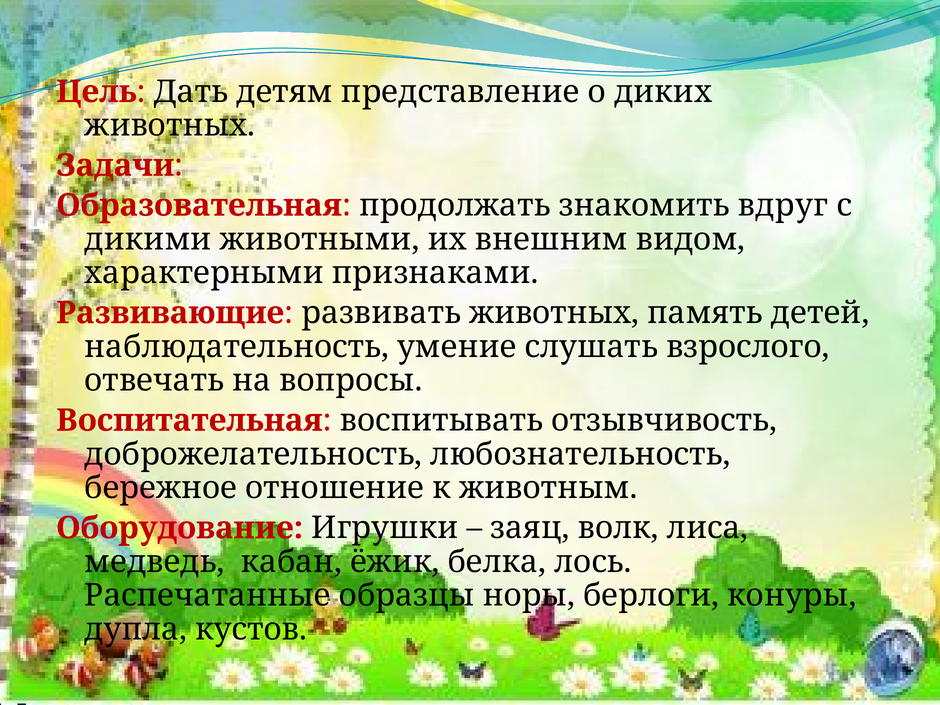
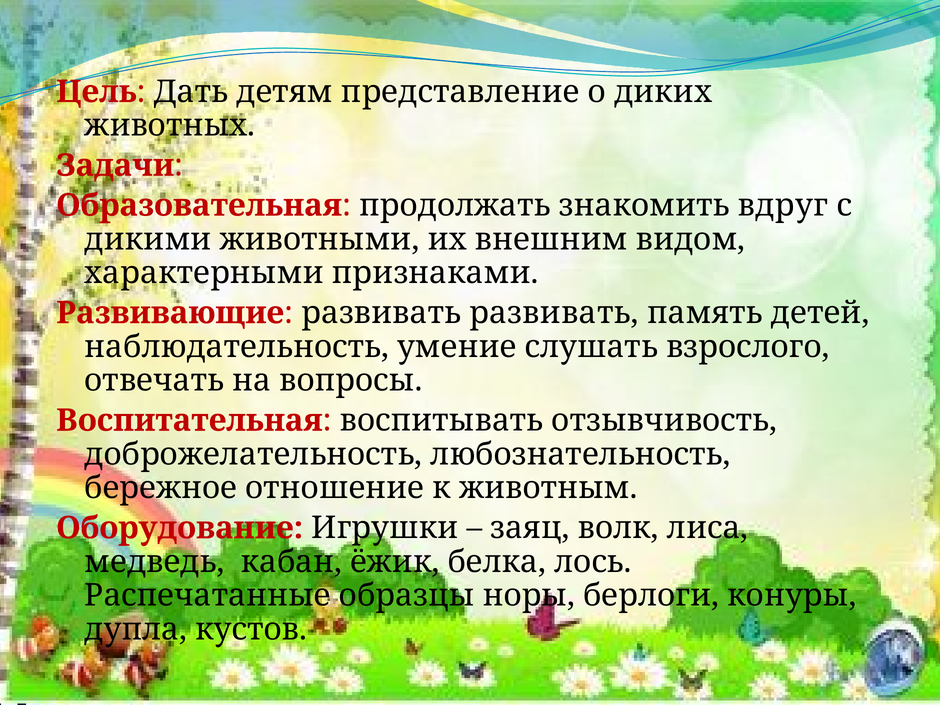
развивать животных: животных -> развивать (554, 313)
